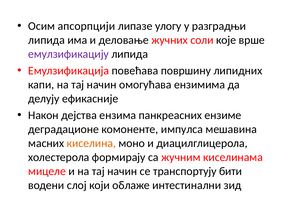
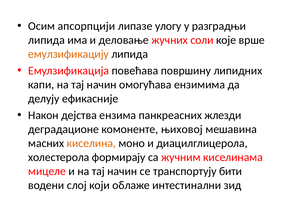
емулзификацију colour: purple -> orange (68, 54)
ензиме: ензиме -> жлезди (223, 115)
импулса: импулса -> њиховој (182, 129)
